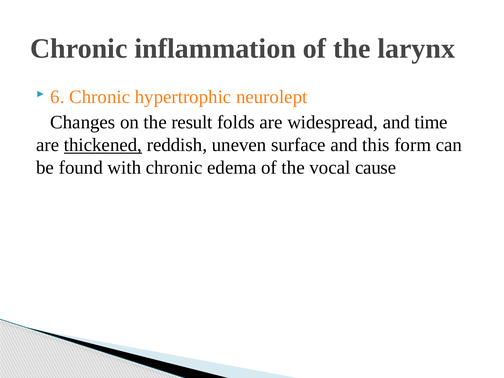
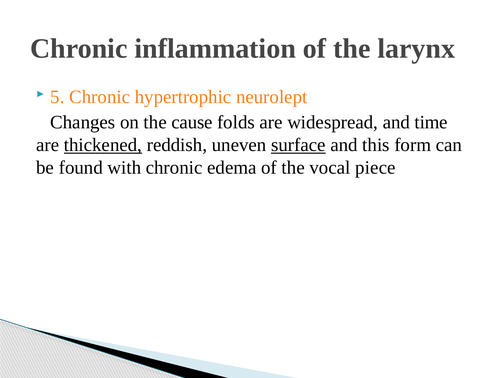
6: 6 -> 5 (57, 97)
result: result -> cause (192, 122)
surface underline: none -> present (298, 145)
cause: cause -> piece (375, 168)
